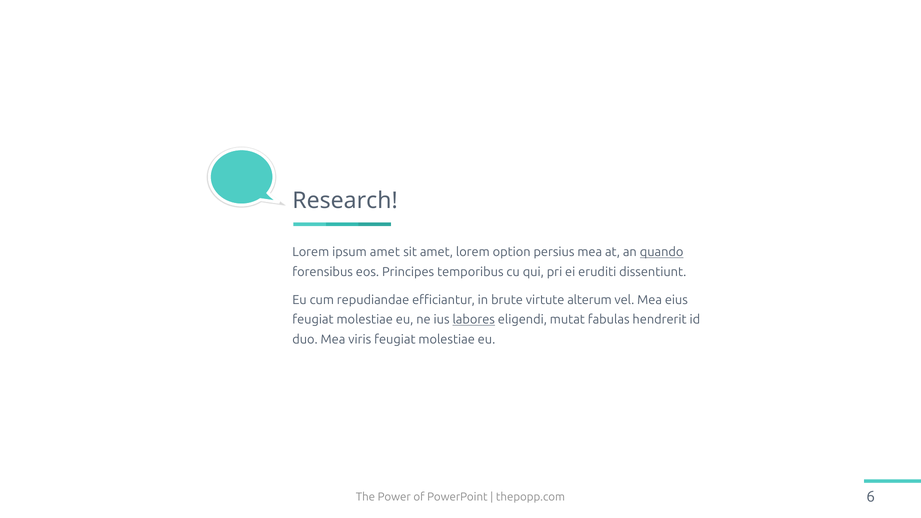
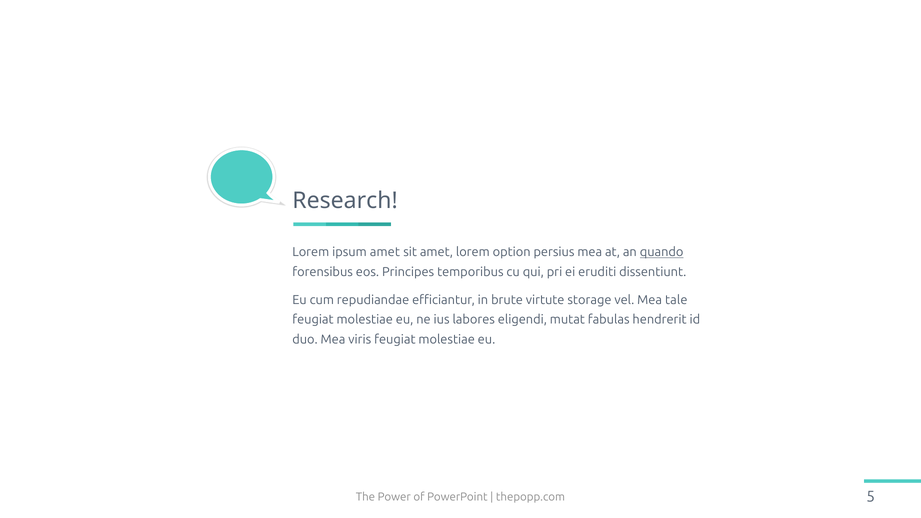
alterum: alterum -> storage (589, 300)
eius: eius -> tale (676, 300)
labores underline: present -> none (474, 320)
6: 6 -> 5 (871, 497)
